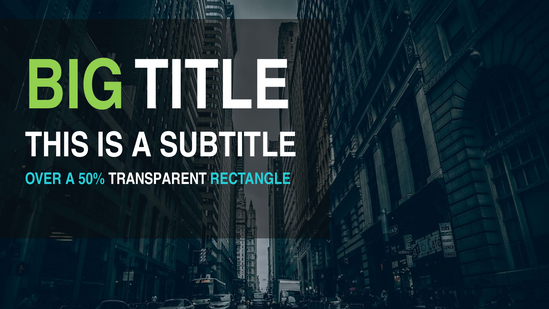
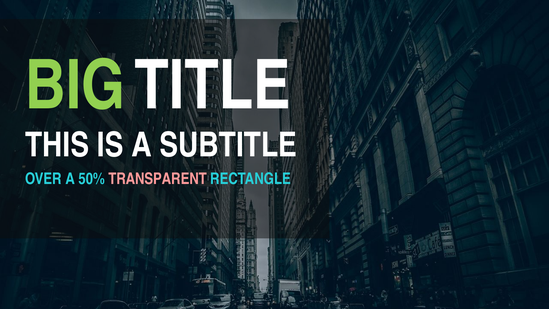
TRANSPARENT colour: white -> pink (158, 179)
